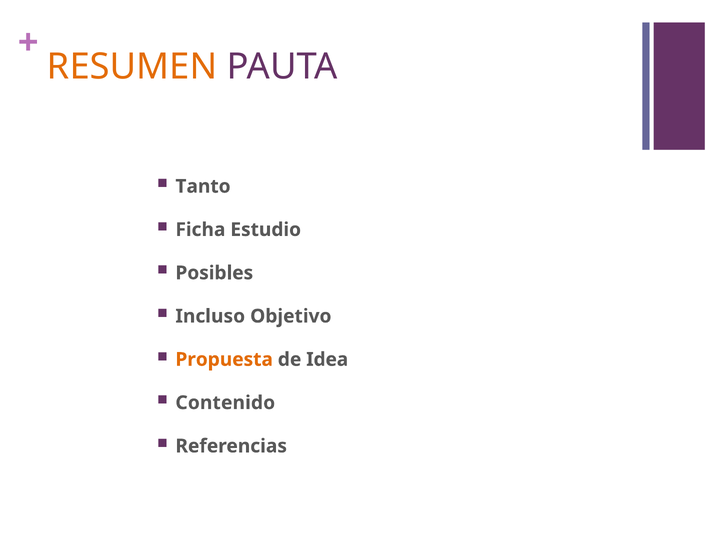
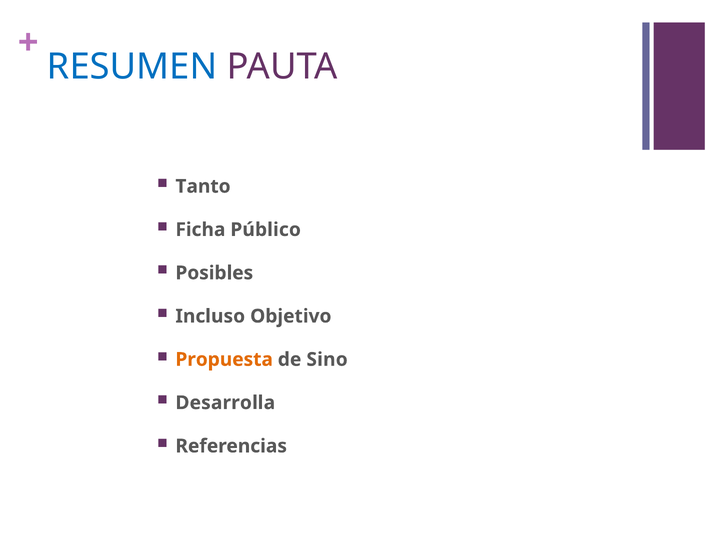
RESUMEN colour: orange -> blue (132, 67)
Estudio: Estudio -> Público (266, 230)
Idea: Idea -> Sino (327, 359)
Contenido: Contenido -> Desarrolla (225, 403)
